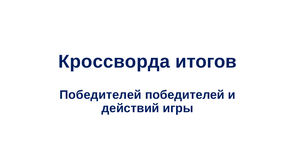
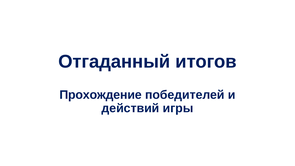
Кроссворда: Кроссворда -> Отгаданный (114, 62)
Победителей: Победителей -> Прохождение (101, 95)
